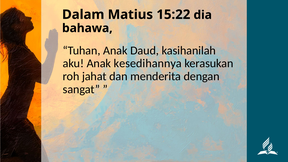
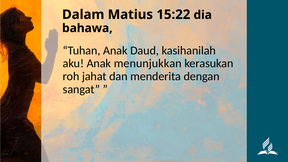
kesedihannya: kesedihannya -> menunjukkan (148, 63)
